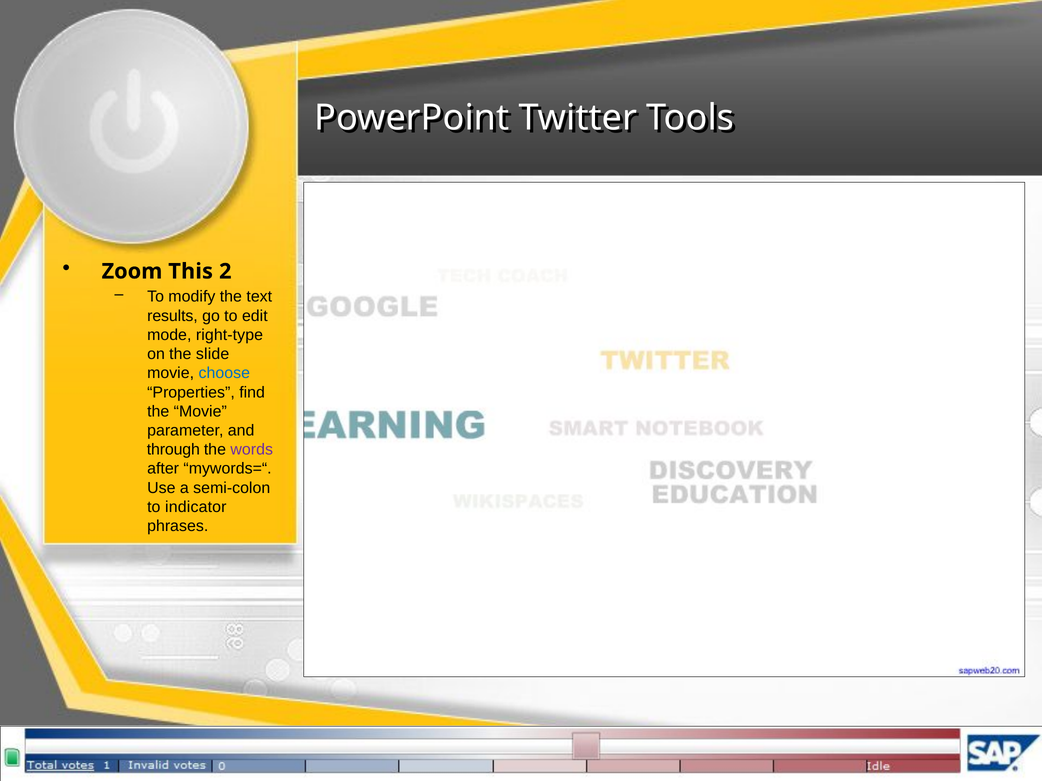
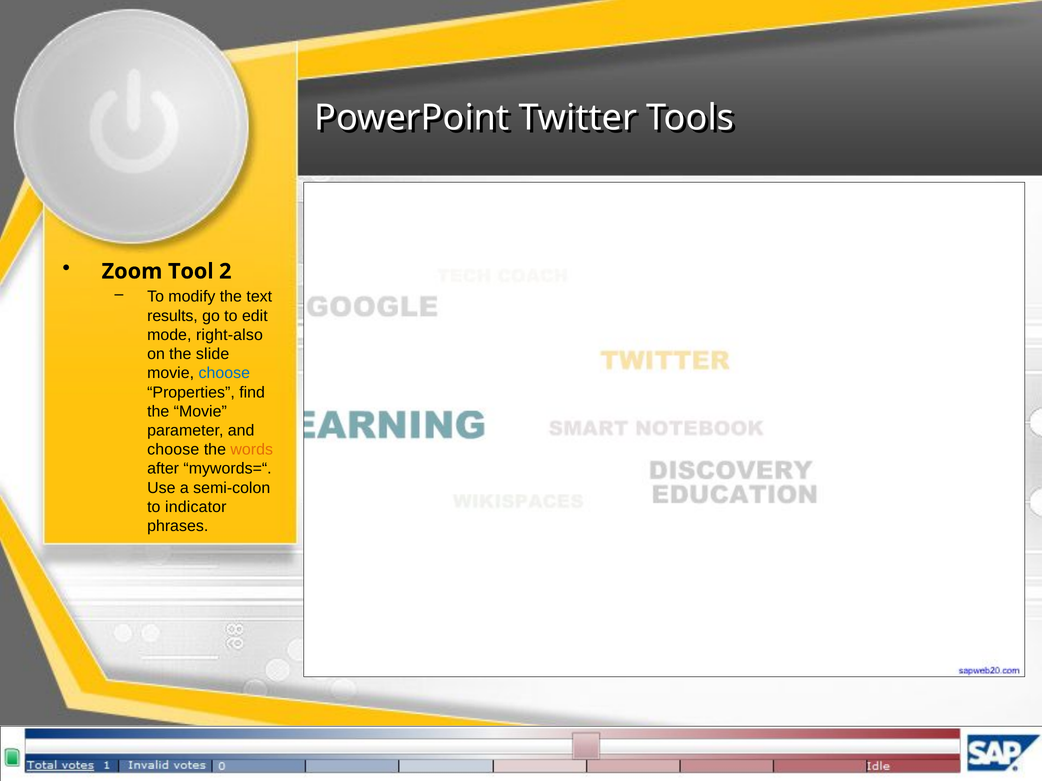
This: This -> Tool (191, 272)
right-type: right-type -> right-also (229, 335)
through: through -> choose (173, 450)
words colour: purple -> orange (252, 450)
